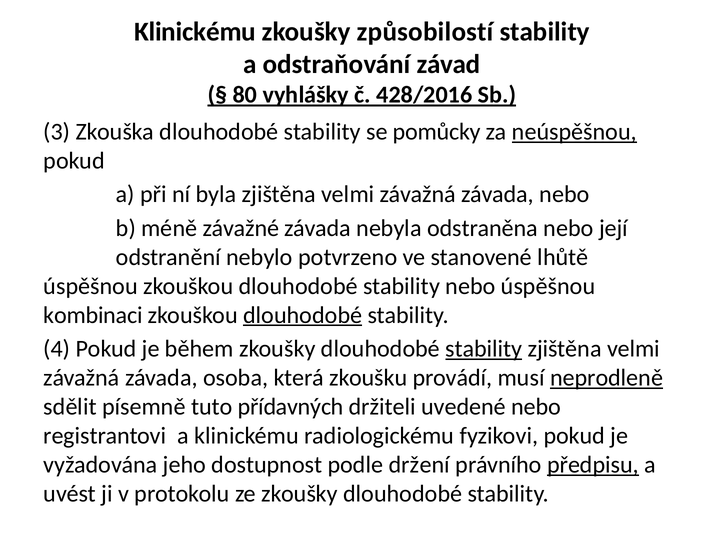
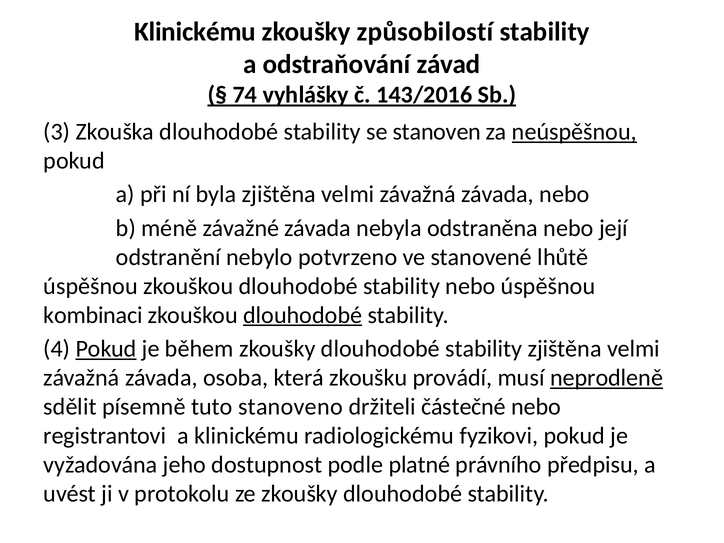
80: 80 -> 74 (245, 95)
428/2016: 428/2016 -> 143/2016 (424, 95)
pomůcky: pomůcky -> stanoven (437, 132)
Pokud underline: none -> present (106, 349)
stability underline: present -> none (484, 349)
přídavných: přídavných -> stanoveno (290, 407)
uvedené: uvedené -> částečné (463, 407)
držení: držení -> platné (419, 465)
předpisu underline: present -> none (593, 465)
